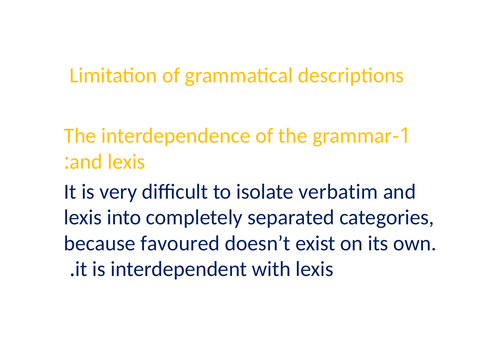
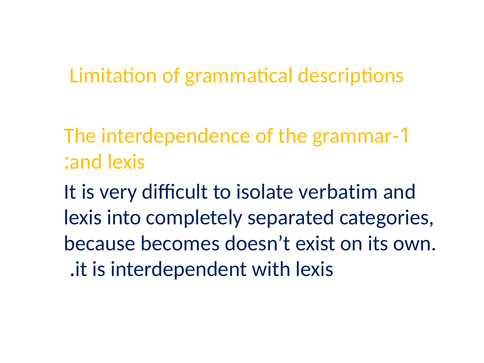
favoured: favoured -> becomes (180, 243)
